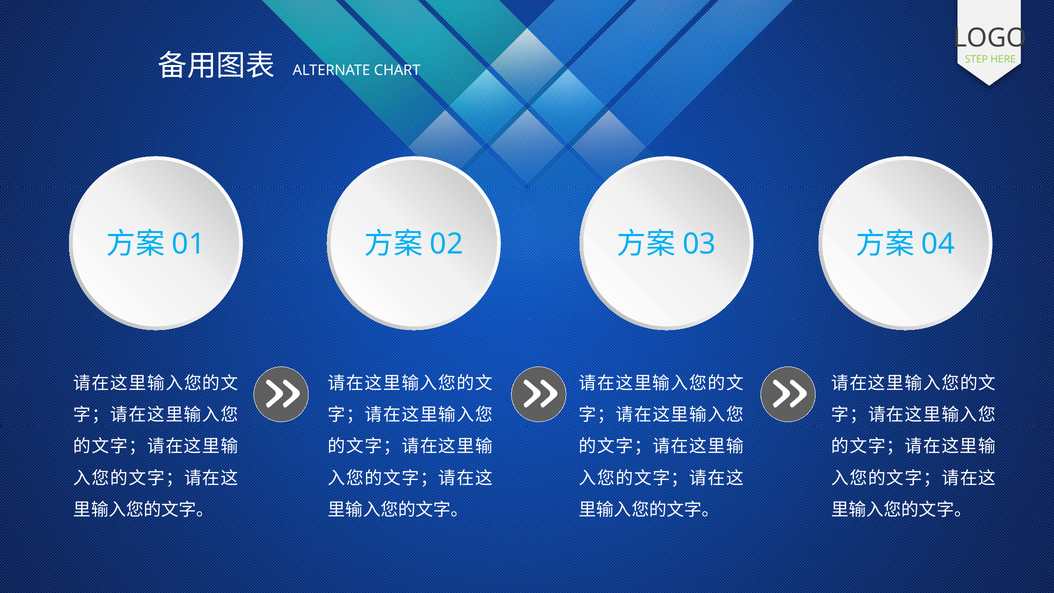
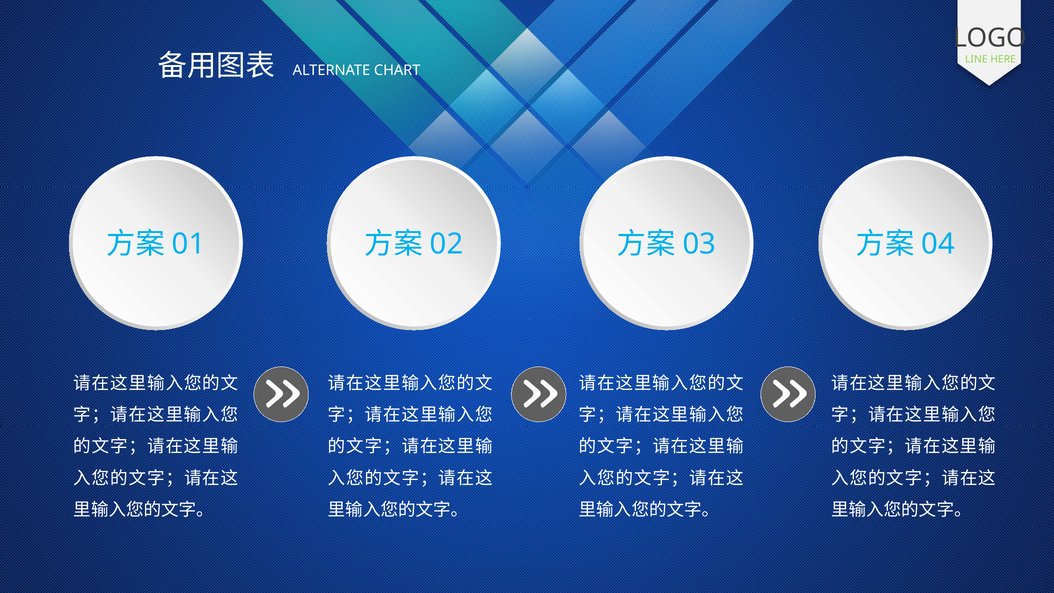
STEP: STEP -> LINE (976, 59)
